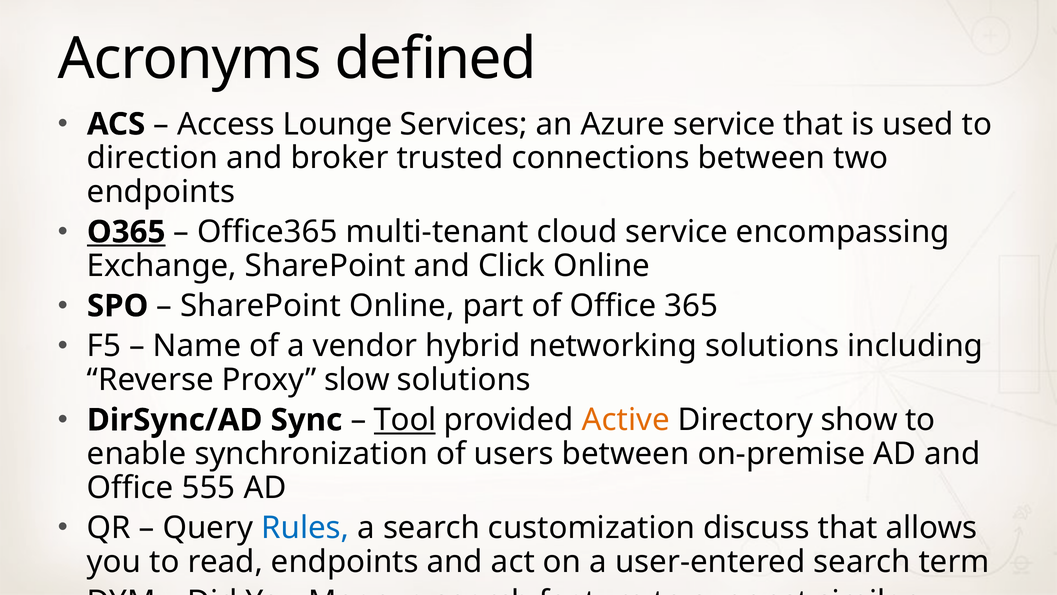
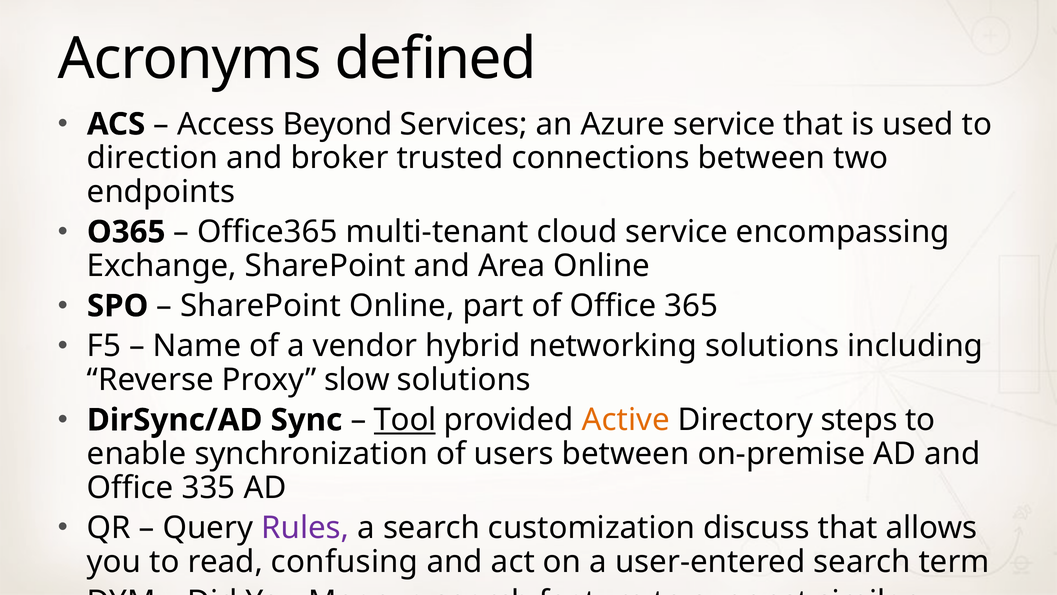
Lounge: Lounge -> Beyond (338, 124)
O365 underline: present -> none (126, 232)
Click: Click -> Area (512, 266)
show: show -> steps (859, 420)
555: 555 -> 335 (209, 487)
Rules colour: blue -> purple (305, 527)
read endpoints: endpoints -> confusing (345, 561)
